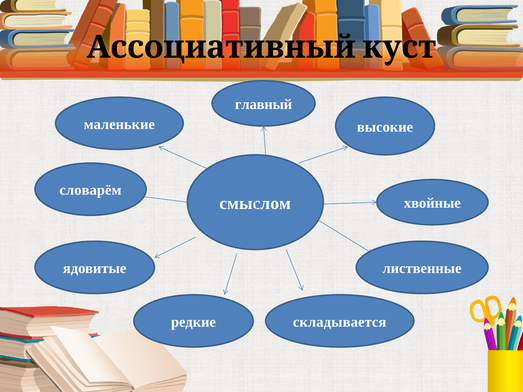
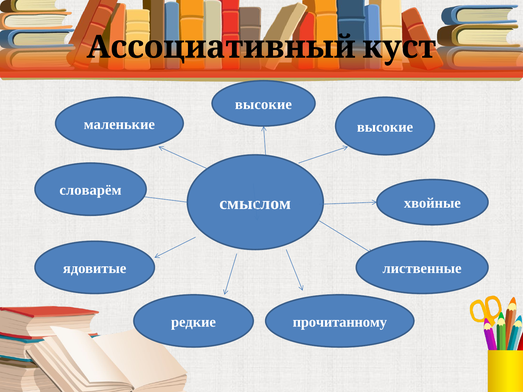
главный: главный -> высокие (263, 104)
складывается: складывается -> прочитанному (340, 322)
